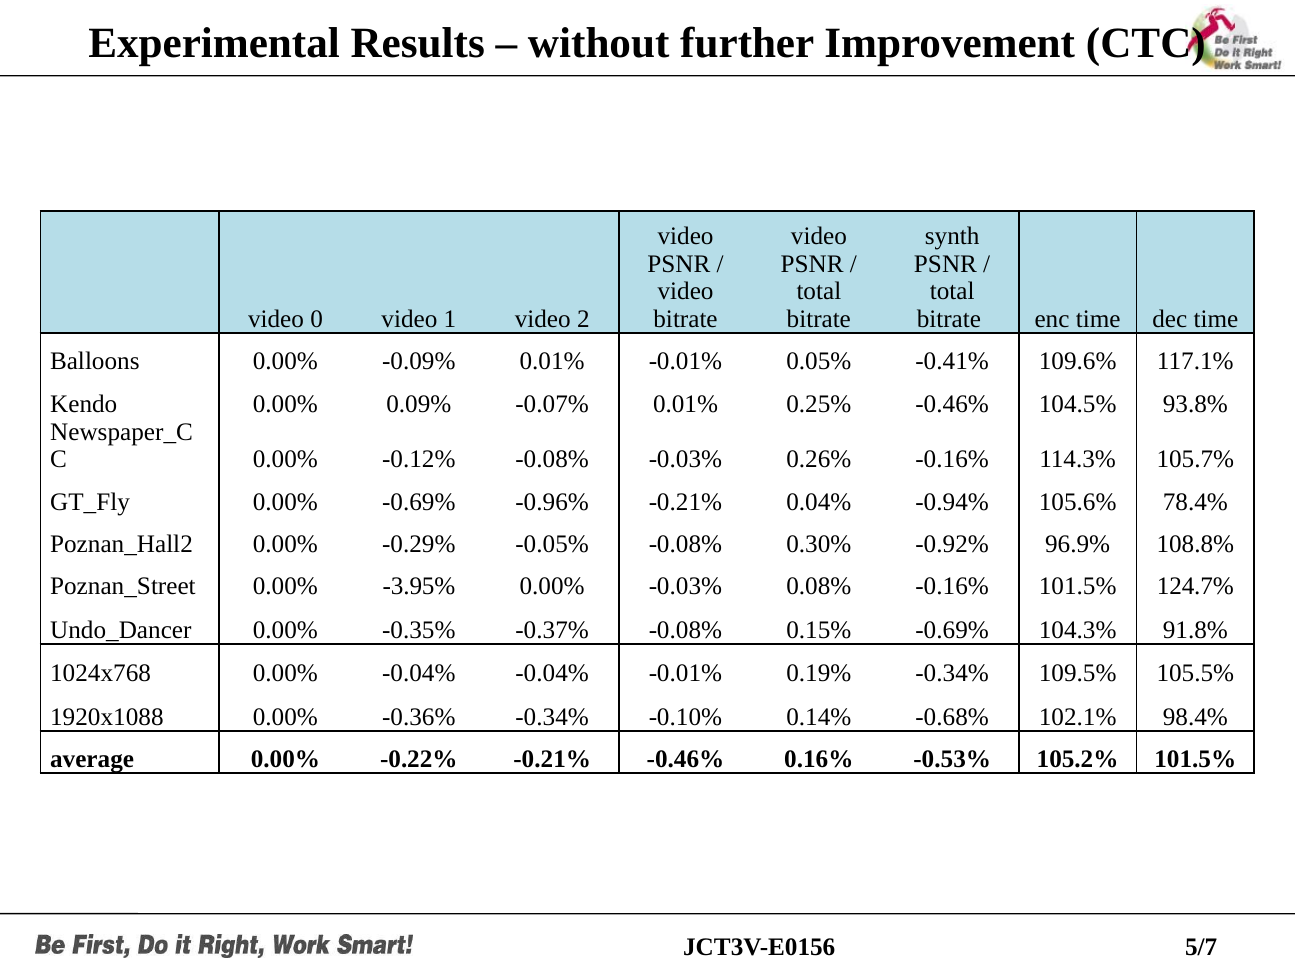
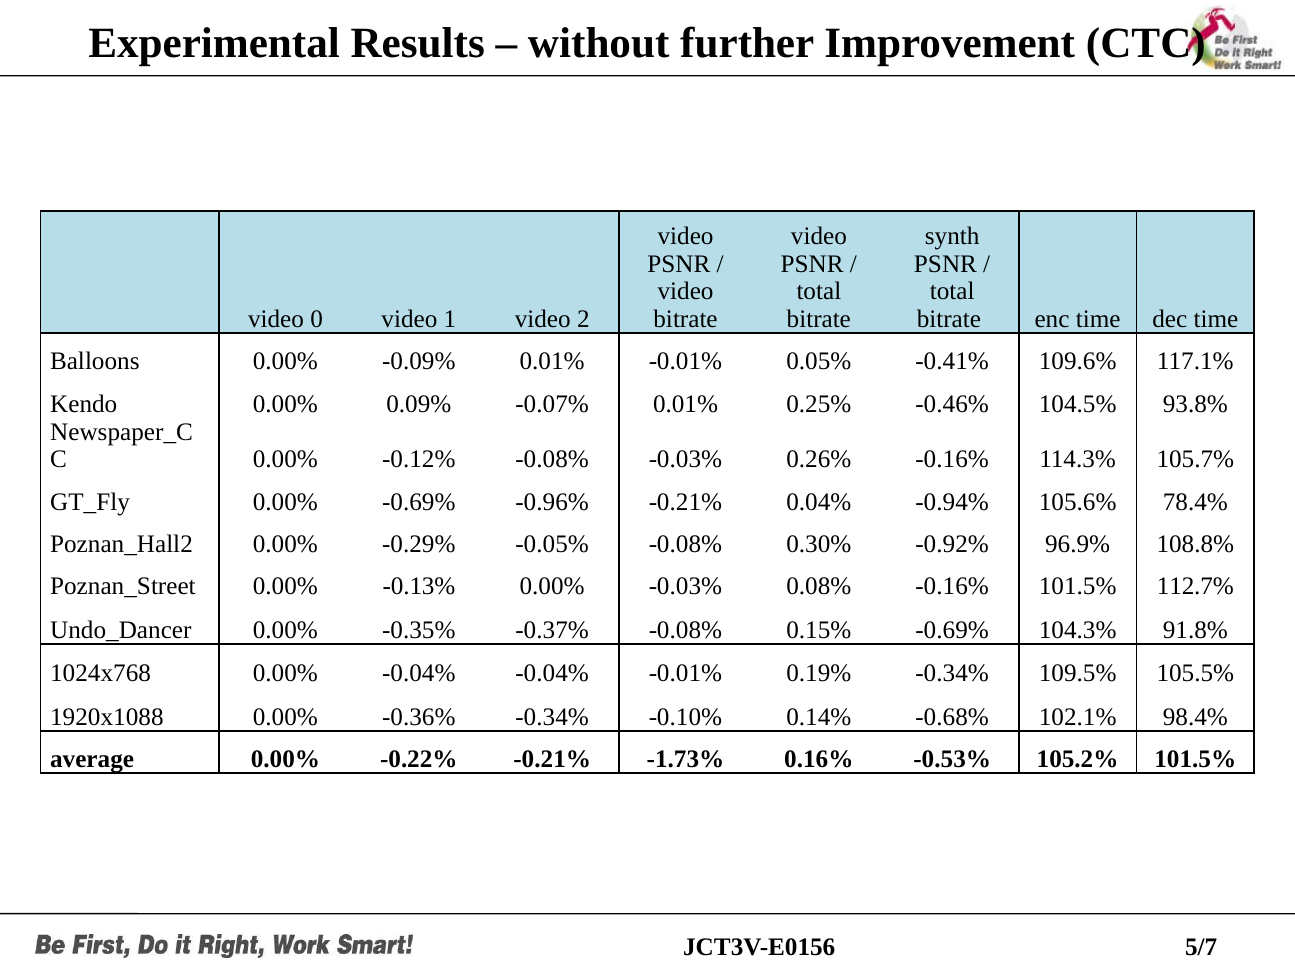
-3.95%: -3.95% -> -0.13% (419, 586)
124.7%: 124.7% -> 112.7% (1195, 586)
-0.21% -0.46%: -0.46% -> -1.73% (686, 759)
